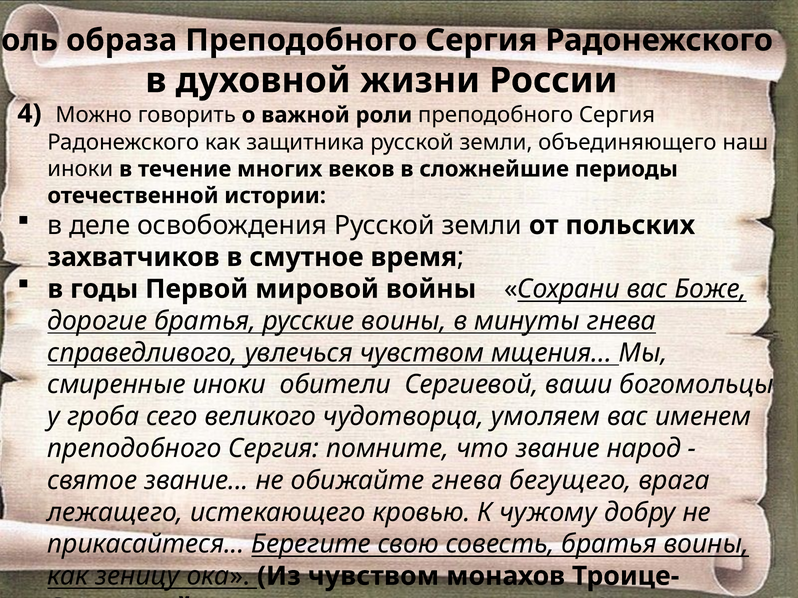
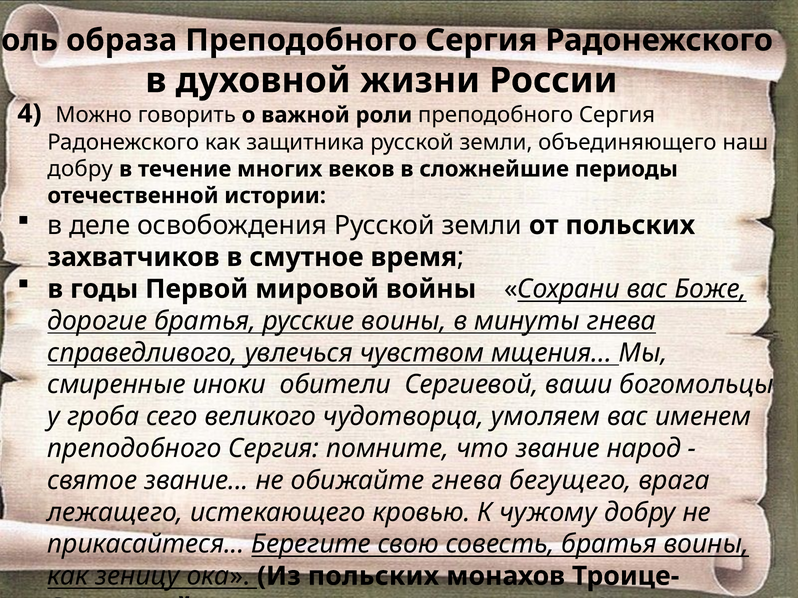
иноки: иноки -> добру (80, 169)
Из чувством: чувством -> польских (373, 577)
